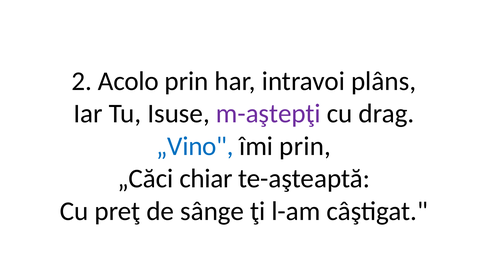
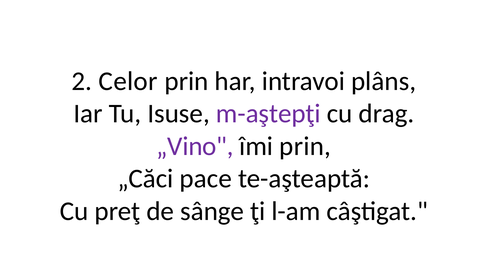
Acolo: Acolo -> Celor (128, 81)
„Vino colour: blue -> purple (195, 146)
chiar: chiar -> pace (206, 179)
